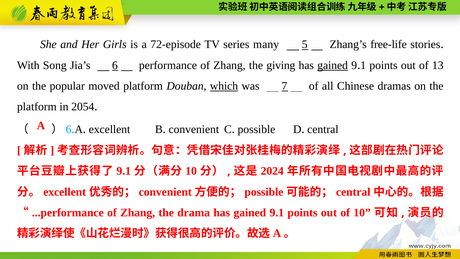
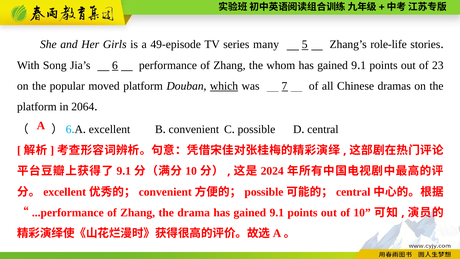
72-episode: 72-episode -> 49-episode (176, 44)
free-life: free-life -> role-life (389, 44)
giving: giving -> whom (281, 65)
gained underline: present -> none (333, 65)
13: 13 -> 23 (438, 65)
2054: 2054 -> 2064 (83, 107)
